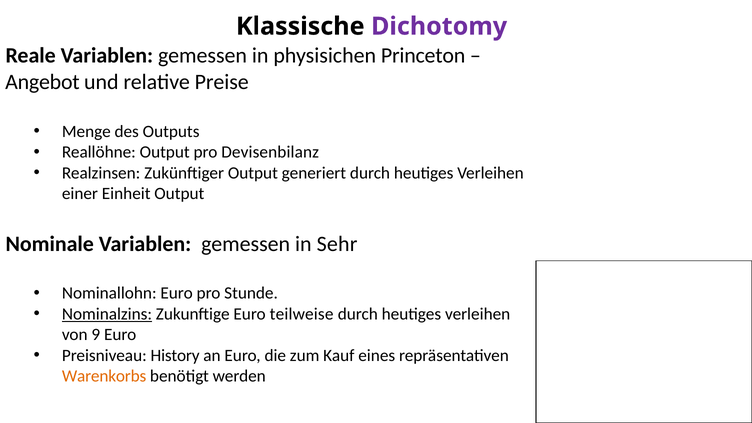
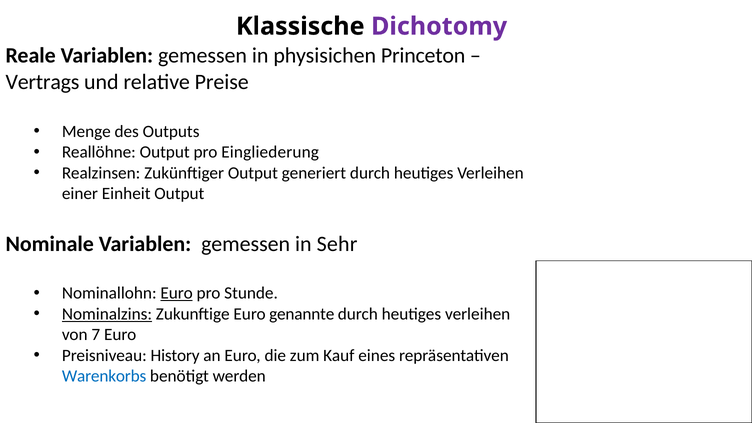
Angebot: Angebot -> Vertrags (42, 82)
Devisenbilanz: Devisenbilanz -> Eingliederung (270, 152)
Euro underline: none -> present (177, 293)
teilweise: teilweise -> genannte (302, 314)
9: 9 -> 7 (96, 335)
Warenkorbs colour: orange -> blue (104, 376)
